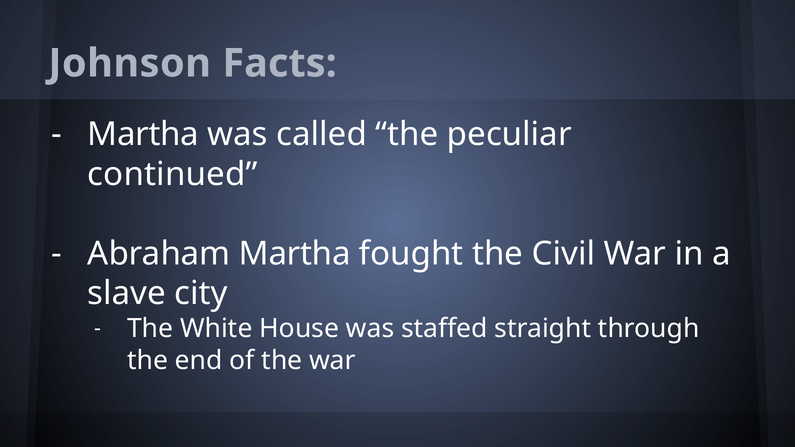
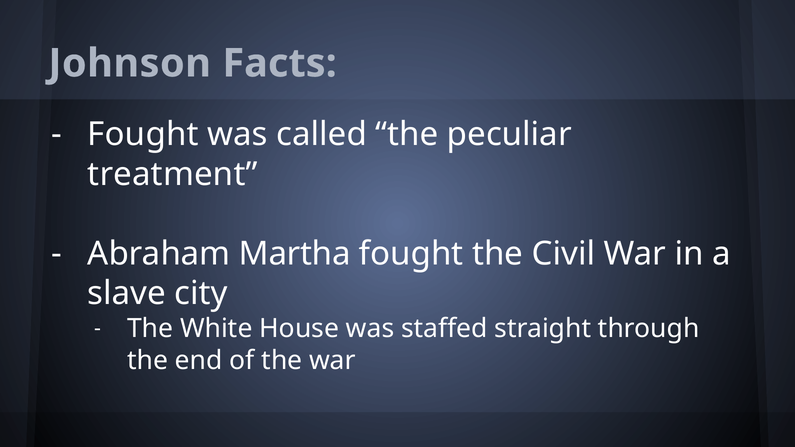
Martha: Martha -> Fought (143, 134)
continued: continued -> treatment (172, 174)
